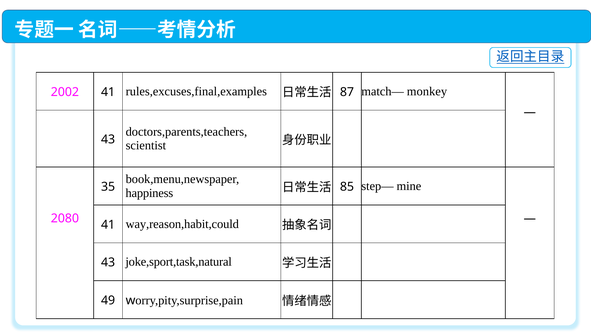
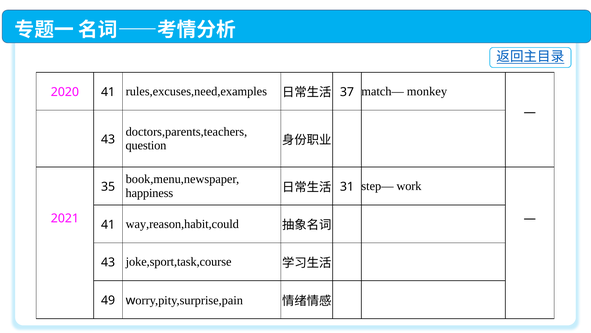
2002: 2002 -> 2020 (65, 92)
rules,excuses,final,examples: rules,excuses,final,examples -> rules,excuses,need,examples (196, 91)
87: 87 -> 37 (347, 92)
scientist: scientist -> question (146, 145)
85: 85 -> 31 (347, 186)
mine: mine -> work (409, 186)
2080: 2080 -> 2021 (65, 218)
joke,sport,task,natural: joke,sport,task,natural -> joke,sport,task,course (179, 261)
